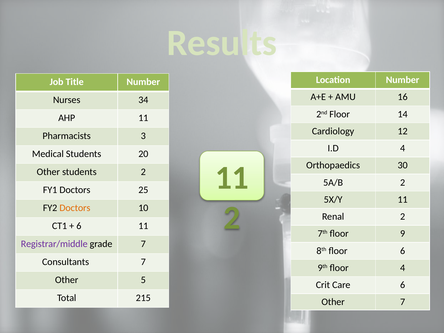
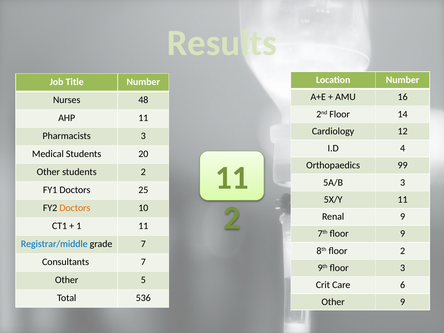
34: 34 -> 48 (143, 100)
30: 30 -> 99 (403, 165)
5A/B 2: 2 -> 3 (403, 182)
Renal 2: 2 -> 9 (403, 217)
6: 6 -> 1 (79, 226)
Registrar/middle colour: purple -> blue (54, 244)
floor 6: 6 -> 2 (403, 251)
floor 4: 4 -> 3 (403, 268)
215: 215 -> 536 (143, 298)
Other 7: 7 -> 9 (403, 302)
